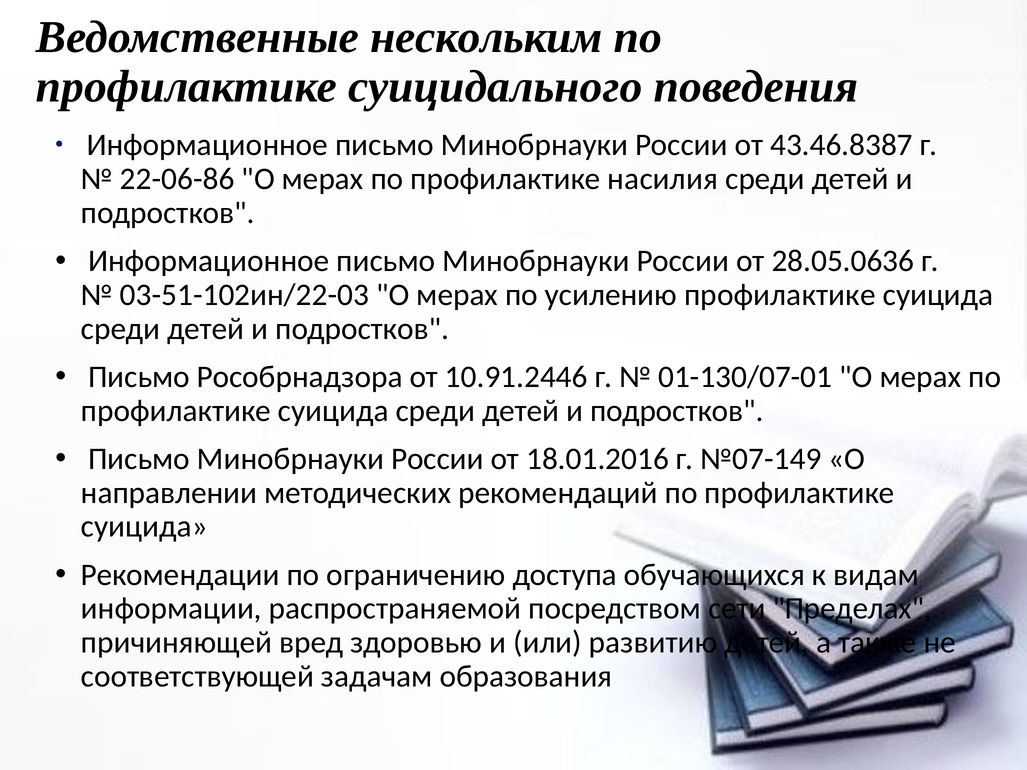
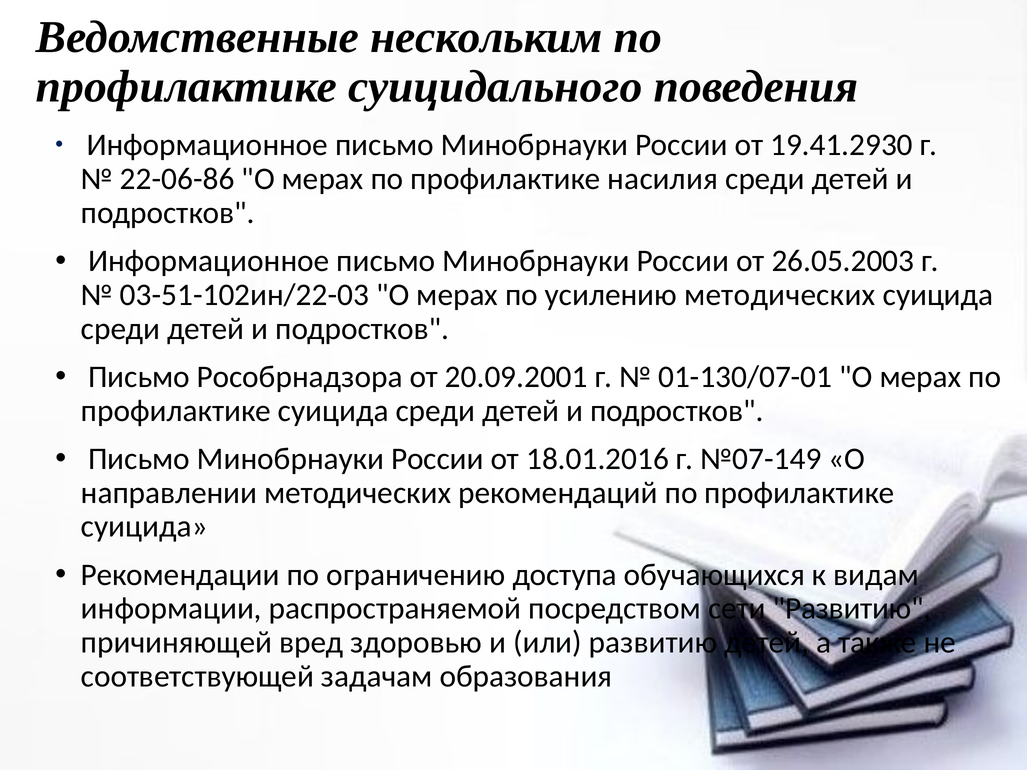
43.46.8387: 43.46.8387 -> 19.41.2930 (842, 145)
28.05.0636: 28.05.0636 -> 26.05.2003 (843, 261)
усилению профилактике: профилактике -> методических (780, 295)
10.91.2446: 10.91.2446 -> 20.09.2001 (516, 377)
сети Пределах: Пределах -> Развитию (852, 609)
